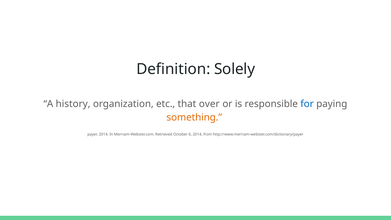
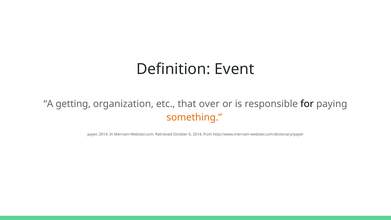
Solely: Solely -> Event (234, 69)
history: history -> getting (73, 104)
for colour: blue -> black (307, 104)
